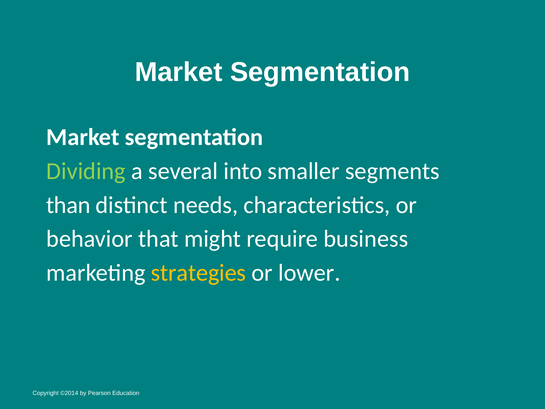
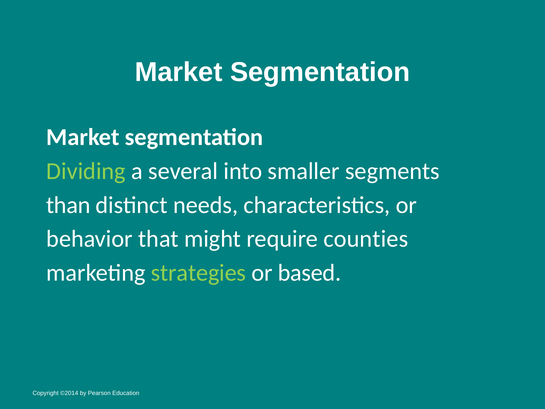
business: business -> counties (366, 239)
strategies colour: yellow -> light green (199, 273)
lower: lower -> based (309, 273)
